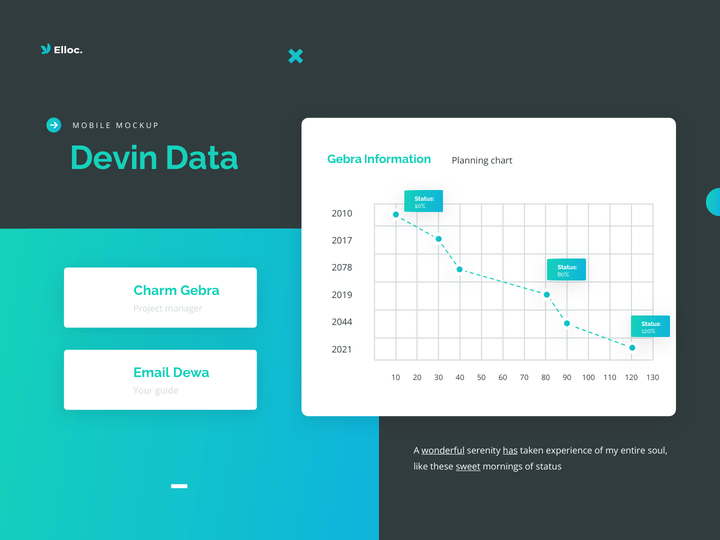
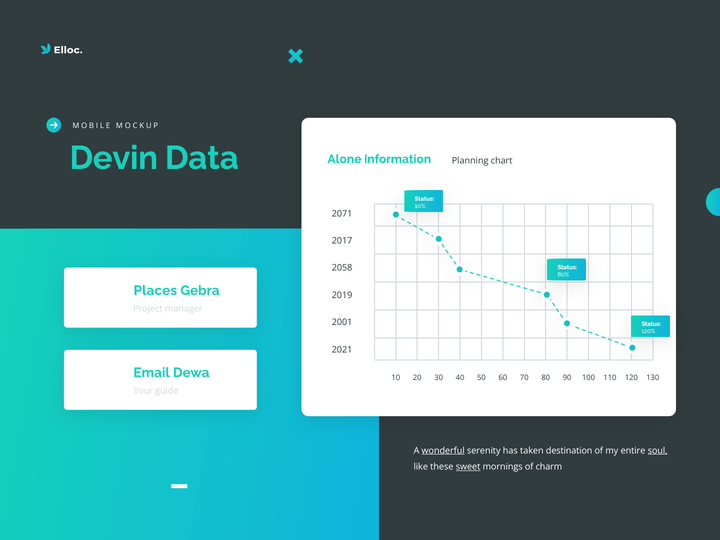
Gebra: Gebra -> Alone (344, 159)
2010: 2010 -> 2071 (342, 214)
2078: 2078 -> 2058 (342, 268)
Charm: Charm -> Places (155, 290)
2044: 2044 -> 2001 (342, 322)
has underline: present -> none (510, 451)
experience: experience -> destination (569, 451)
soul underline: none -> present (658, 451)
of status: status -> charm (549, 467)
